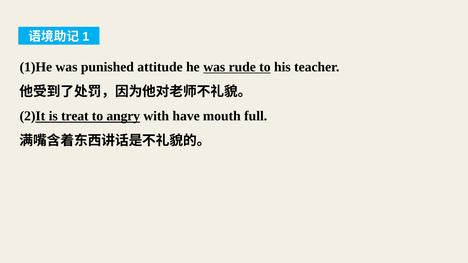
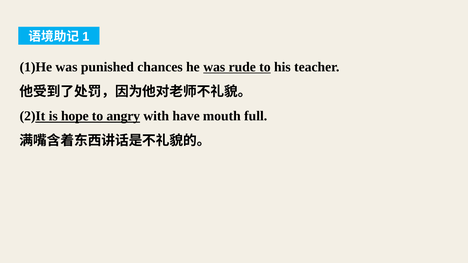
attitude: attitude -> chances (160, 67)
treat: treat -> hope (75, 116)
